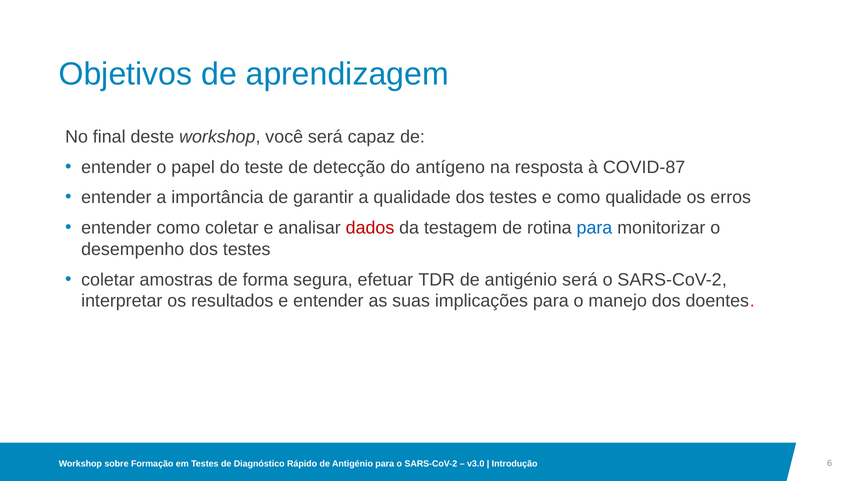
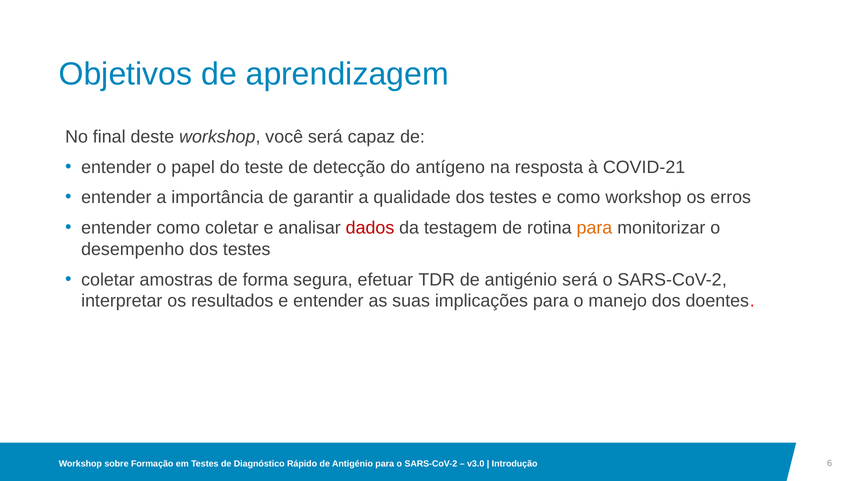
COVID-87: COVID-87 -> COVID-21 (644, 167)
como qualidade: qualidade -> workshop (643, 198)
para colour: blue -> orange (594, 228)
